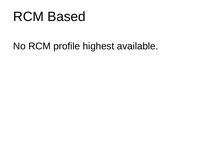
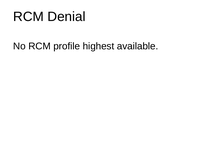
Based: Based -> Denial (67, 17)
